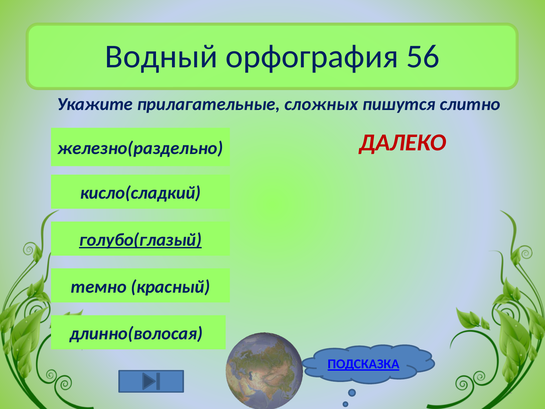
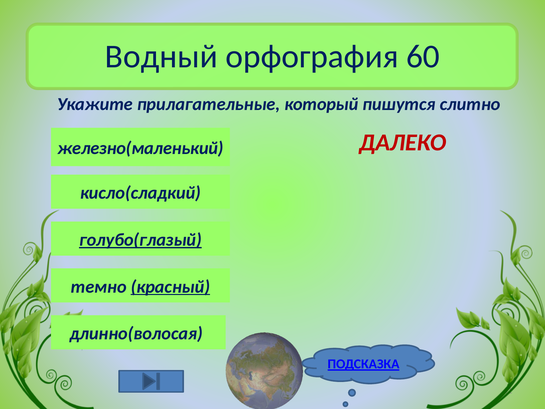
56: 56 -> 60 (423, 57)
сложных: сложных -> который (321, 104)
железно(раздельно: железно(раздельно -> железно(маленький (140, 148)
красный underline: none -> present (170, 287)
